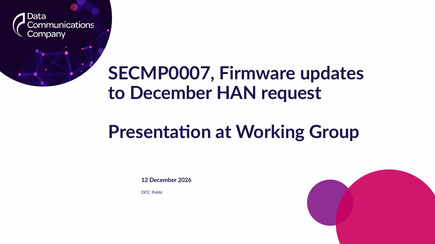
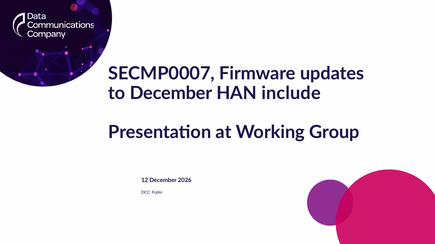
request: request -> include (291, 93)
